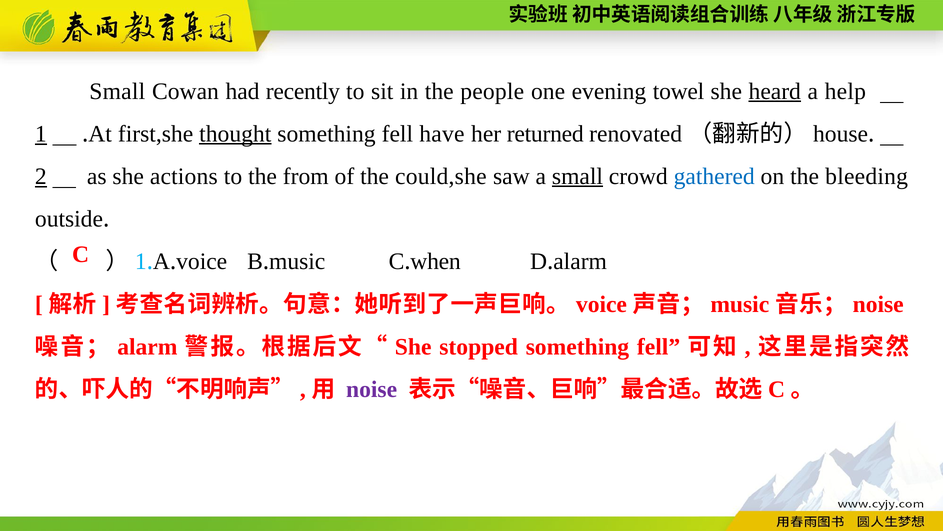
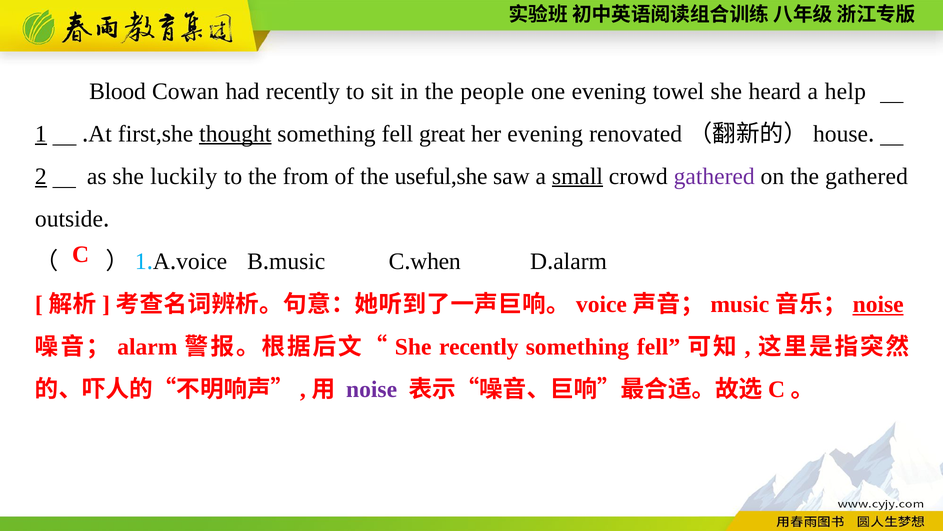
Small: Small -> Blood (117, 91)
heard underline: present -> none (775, 91)
have: have -> great (442, 134)
her returned: returned -> evening (545, 134)
actions: actions -> luckily (184, 176)
could,she: could,she -> useful,she (441, 176)
gathered colour: blue -> purple (714, 176)
the bleeding: bleeding -> gathered (867, 176)
noise underline: none -> present (878, 304)
She stopped: stopped -> recently (479, 347)
